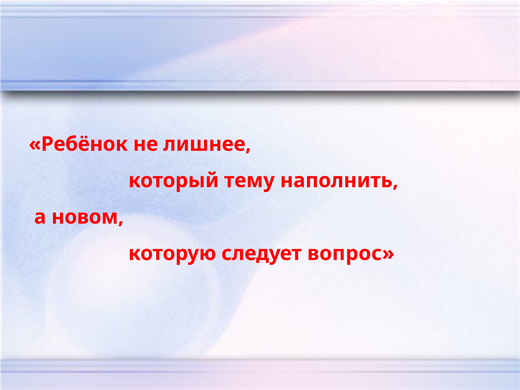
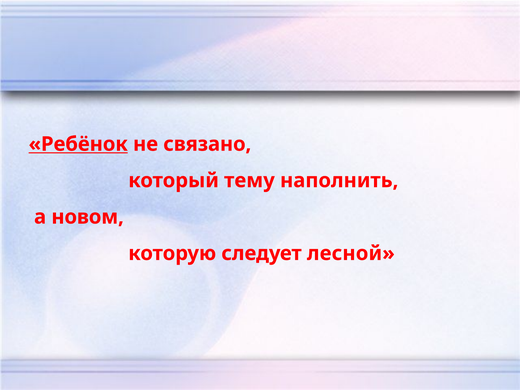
Ребёнок underline: none -> present (78, 144)
лишнее: лишнее -> связано (207, 144)
вопрос: вопрос -> лесной (351, 253)
